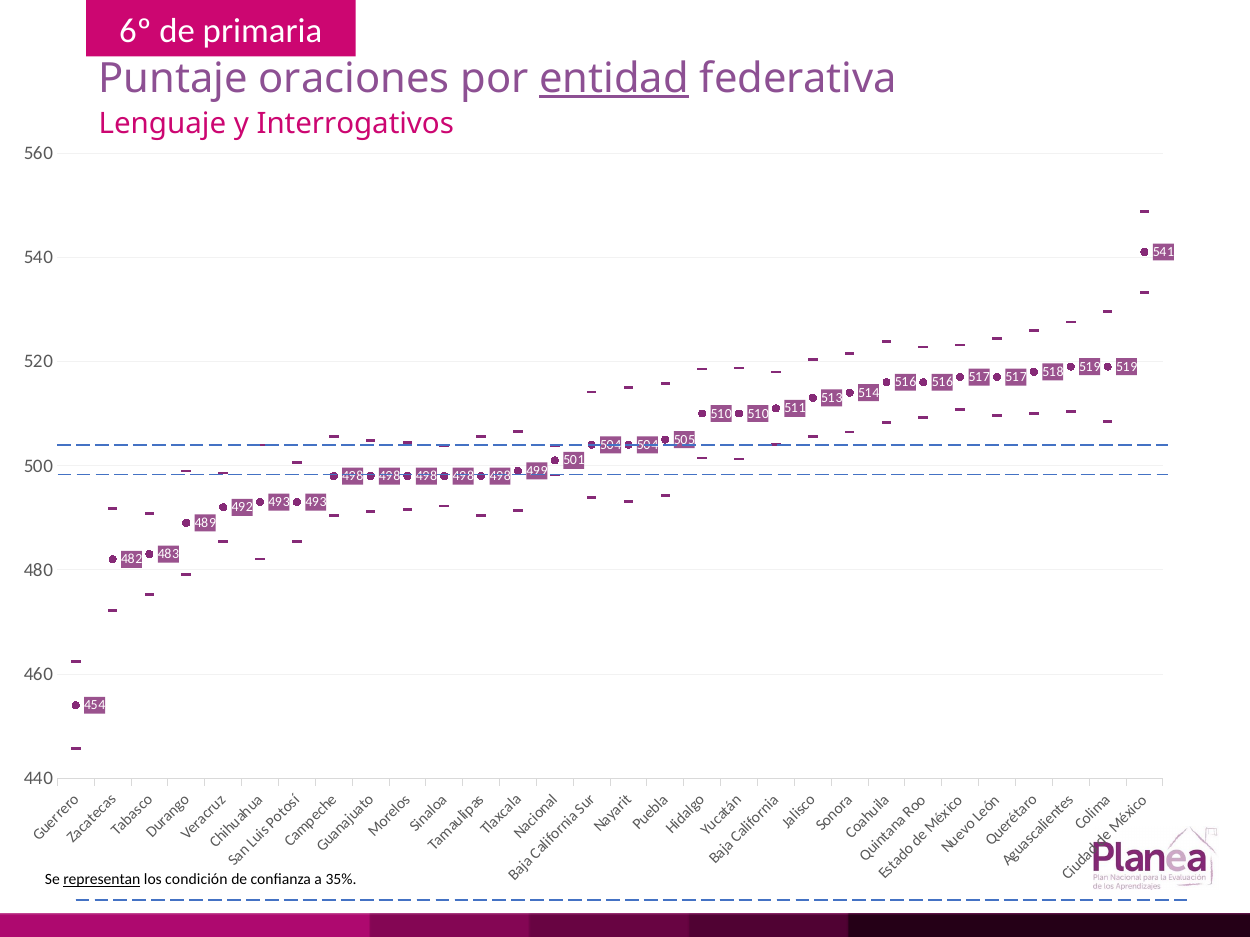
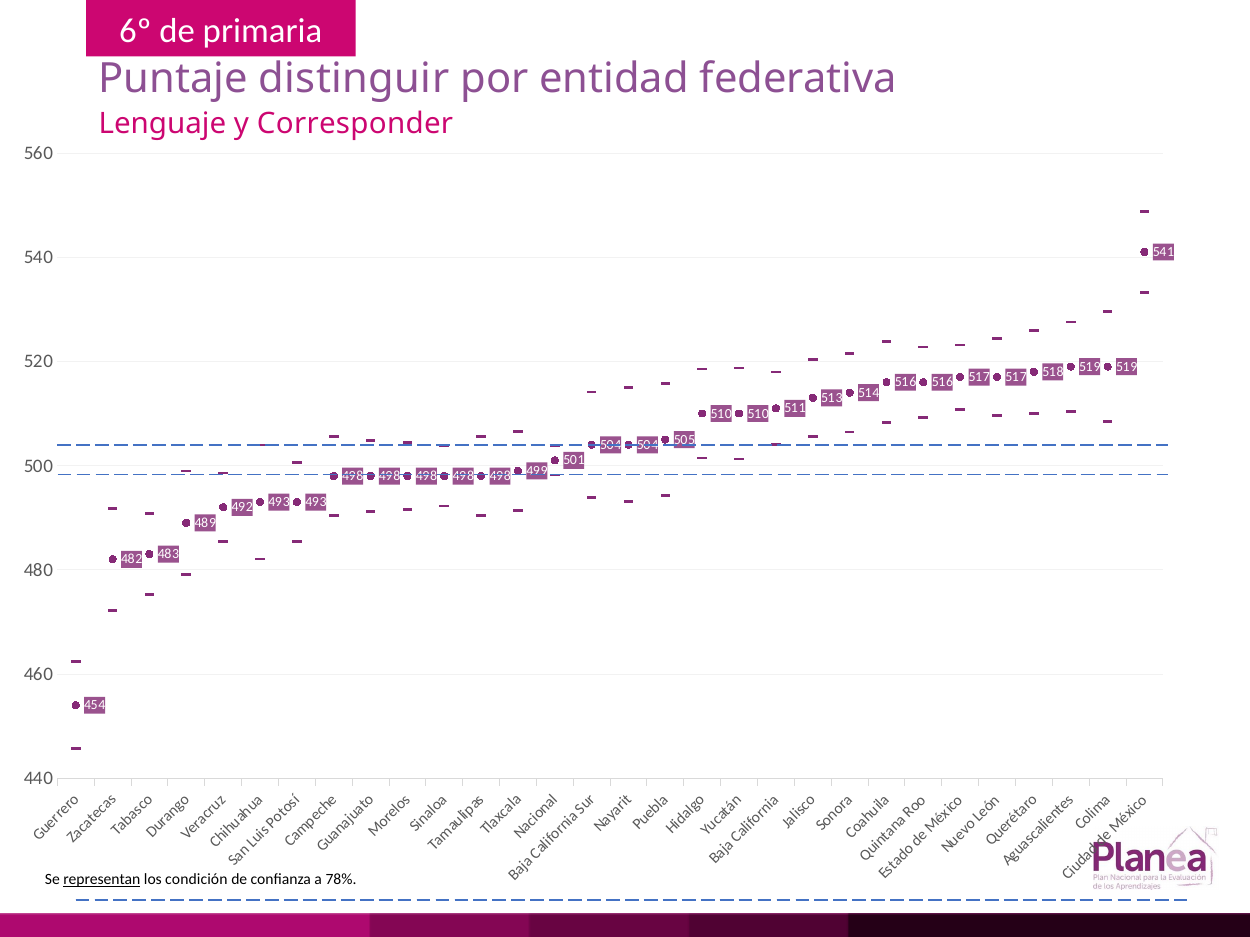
oraciones: oraciones -> distinguir (354, 78)
entidad underline: present -> none (614, 78)
Interrogativos: Interrogativos -> Corresponder (355, 124)
35%: 35% -> 78% (341, 880)
